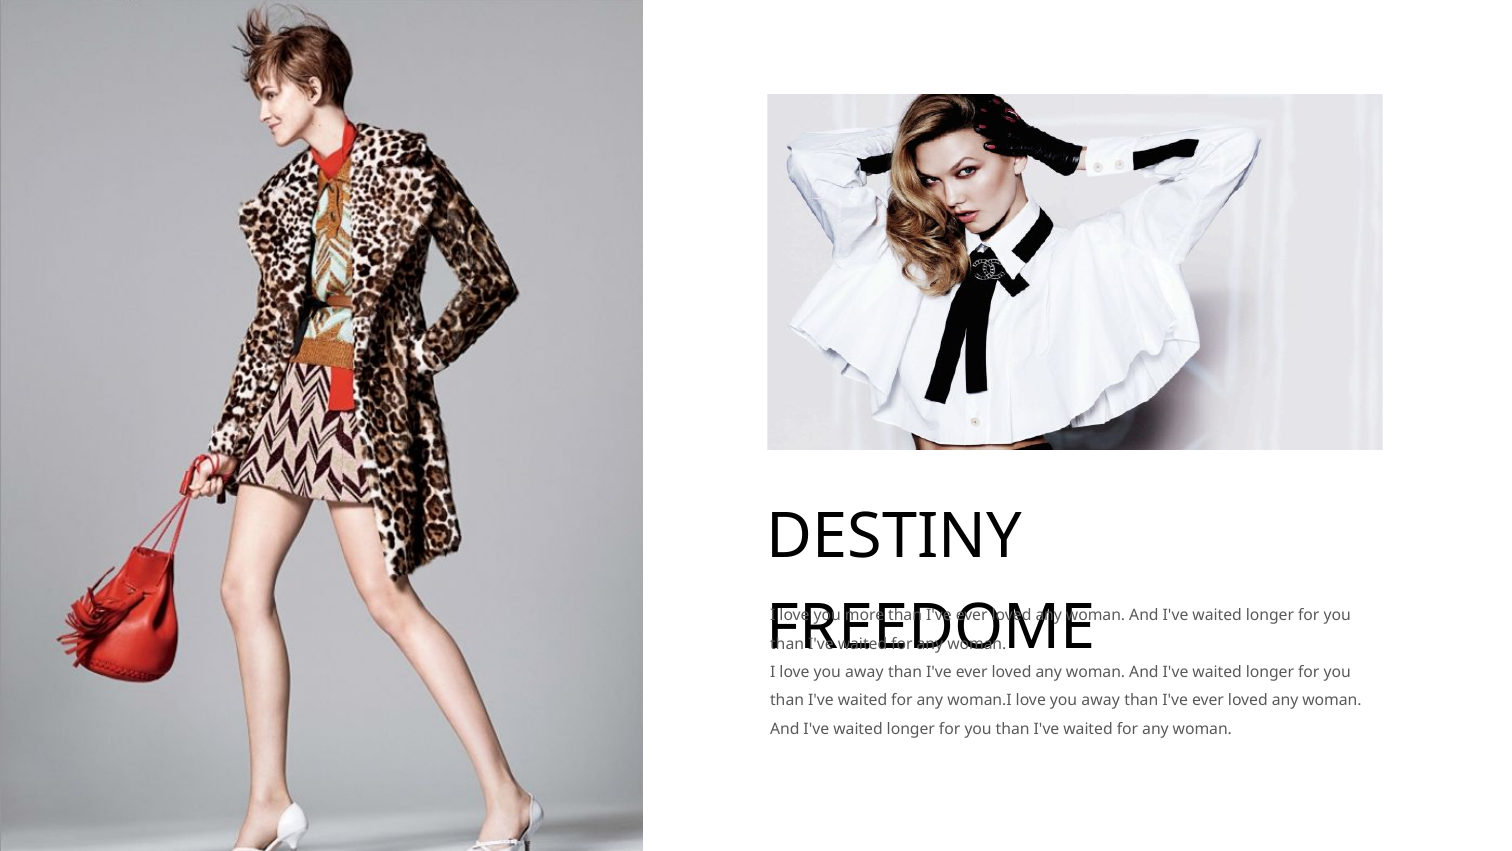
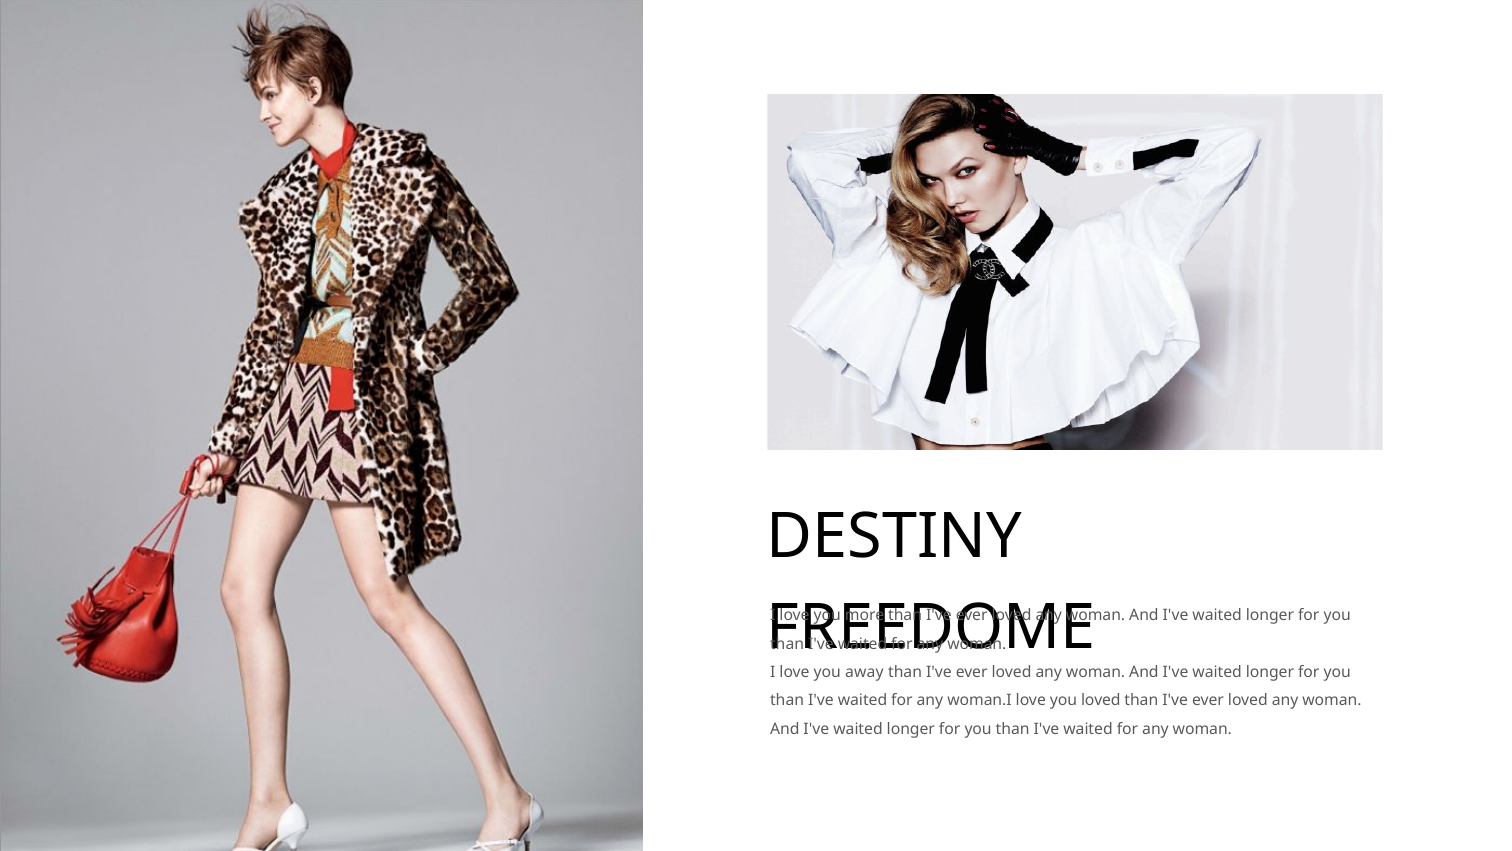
woman.I love you away: away -> loved (1101, 700)
